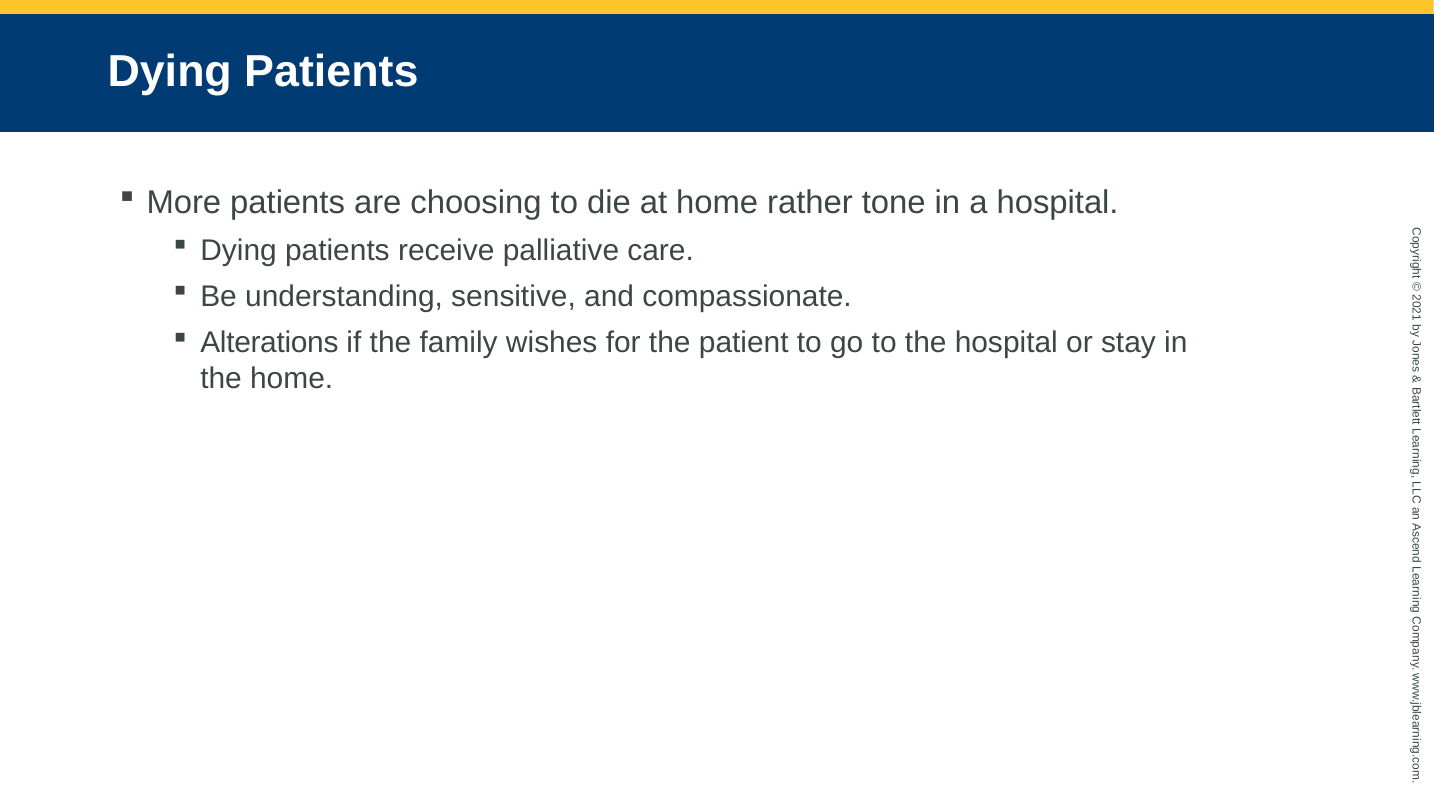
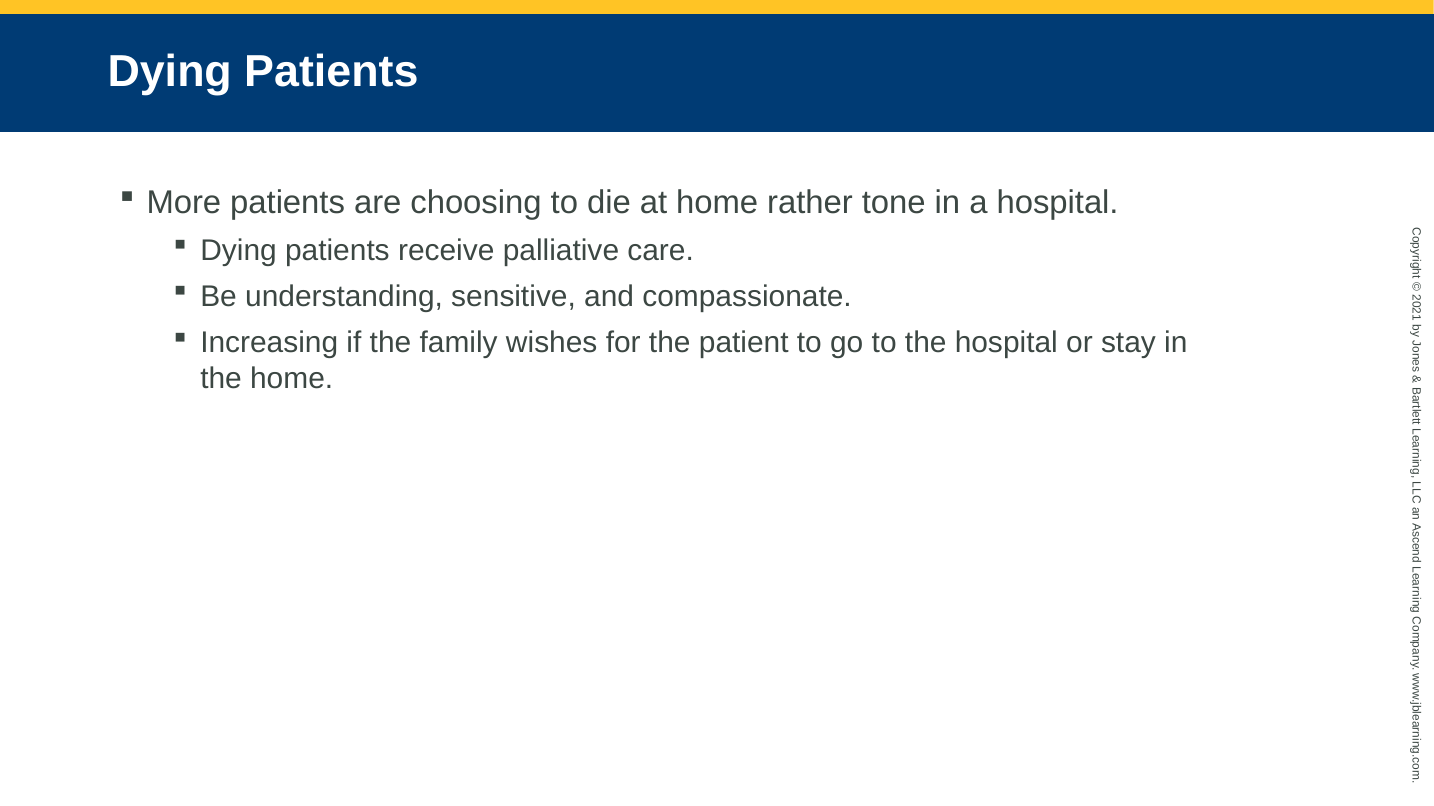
Alterations: Alterations -> Increasing (269, 343)
